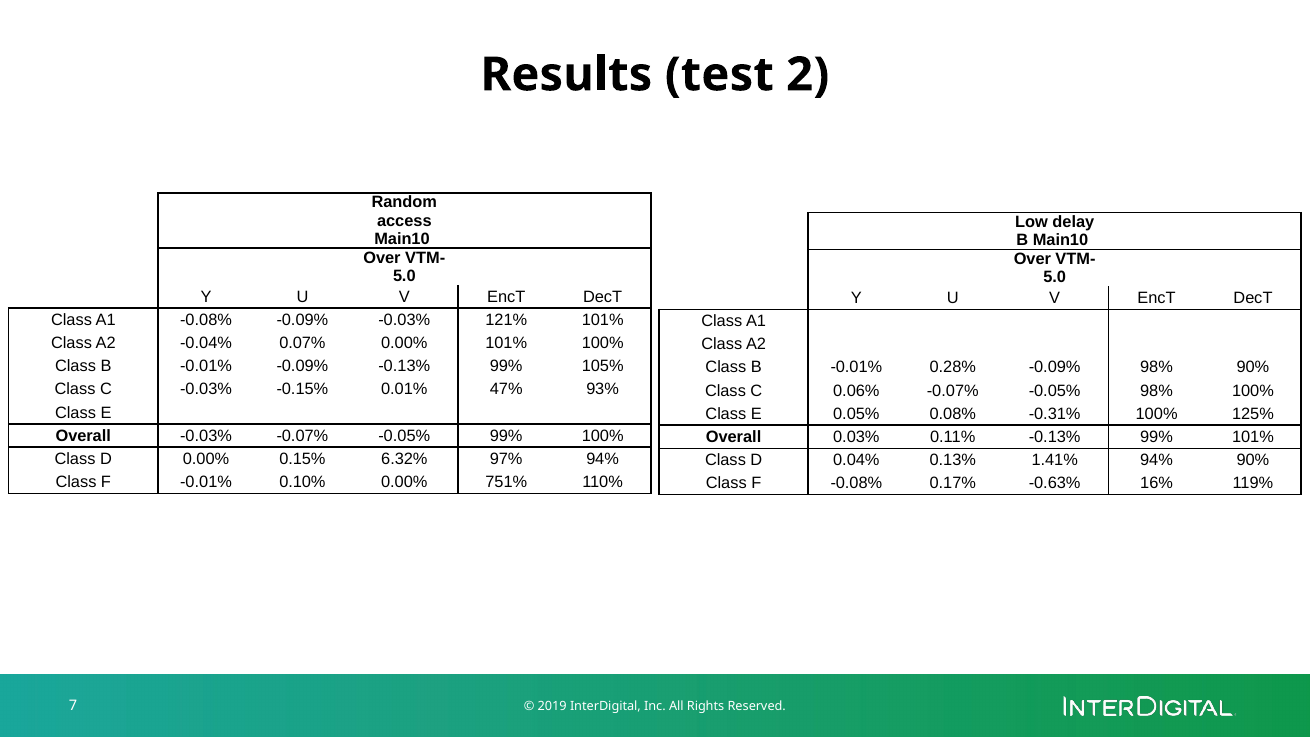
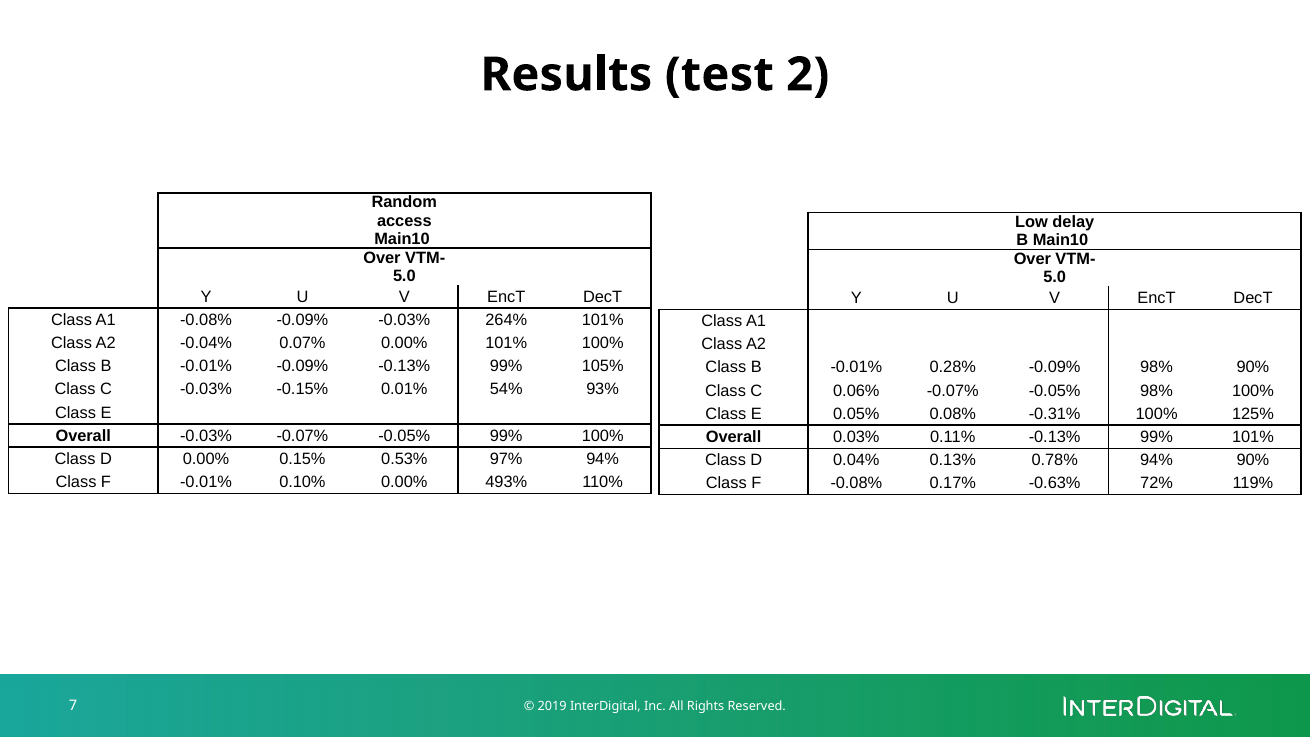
121%: 121% -> 264% (506, 320)
47%: 47% -> 54% (506, 389)
6.32%: 6.32% -> 0.53% (404, 459)
1.41%: 1.41% -> 0.78% (1055, 460)
751%: 751% -> 493% (506, 482)
16%: 16% -> 72% (1157, 483)
